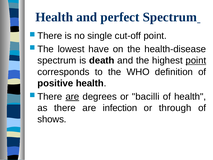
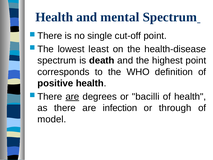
perfect: perfect -> mental (120, 17)
have: have -> least (99, 49)
point underline: present -> none (196, 60)
shows: shows -> model (52, 119)
